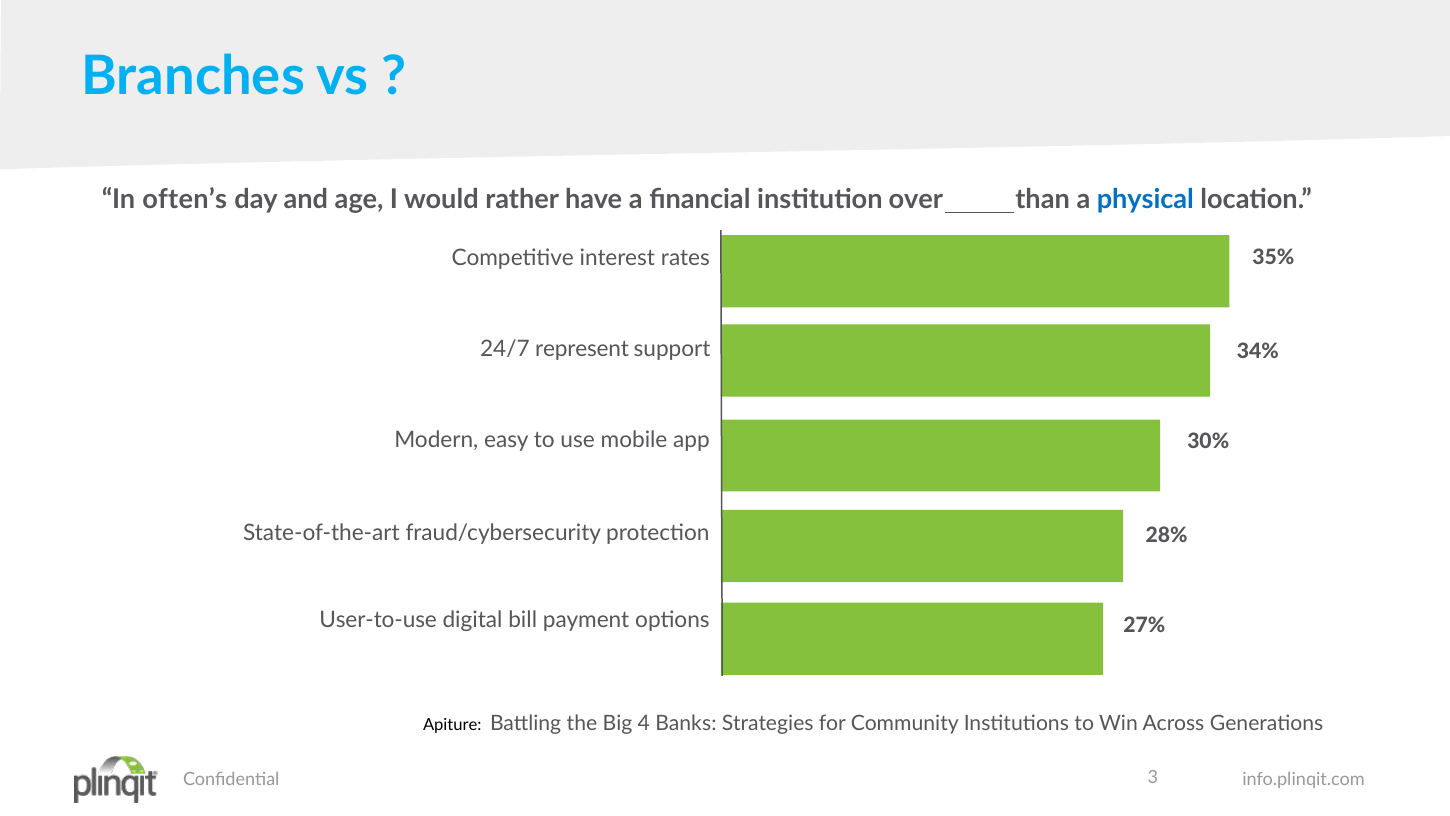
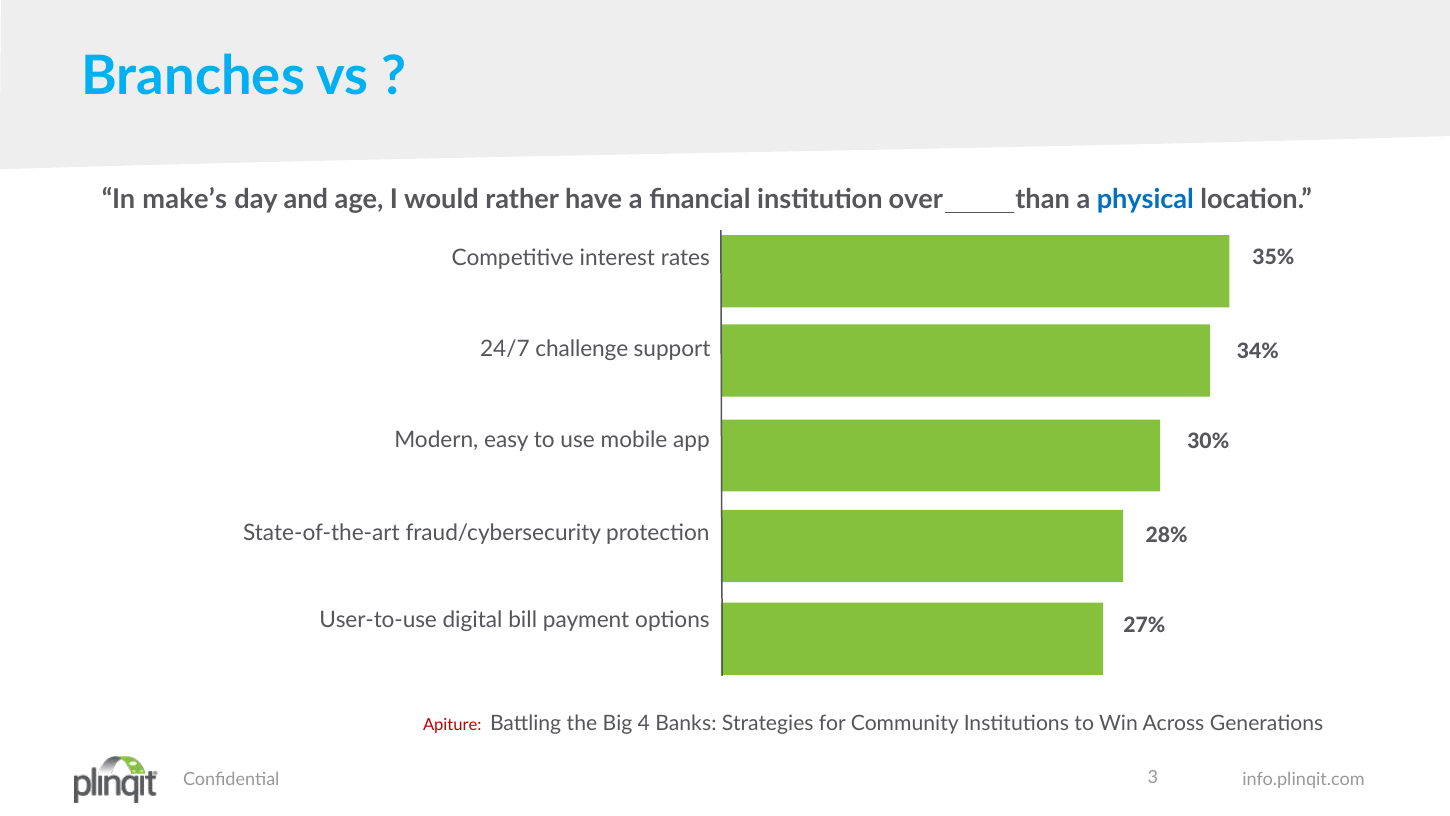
often’s: often’s -> make’s (185, 200)
represent: represent -> challenge (582, 349)
Apiture colour: black -> red (452, 724)
